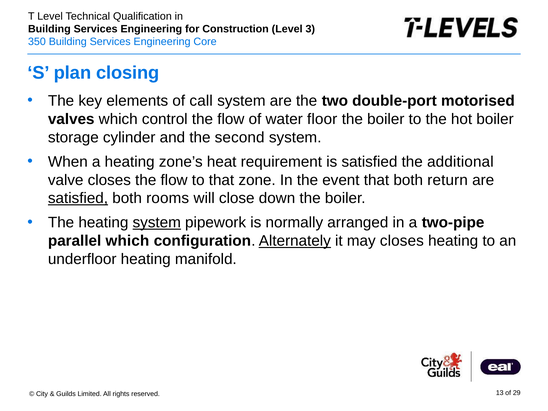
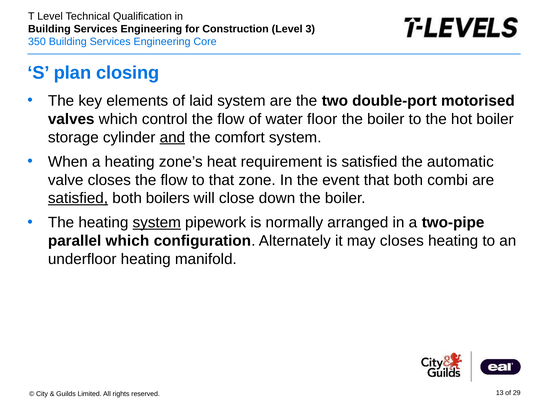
call: call -> laid (201, 101)
and underline: none -> present (172, 137)
second: second -> comfort (240, 137)
additional: additional -> automatic (460, 162)
return: return -> combi (448, 180)
rooms: rooms -> boilers (168, 198)
Alternately underline: present -> none (295, 241)
